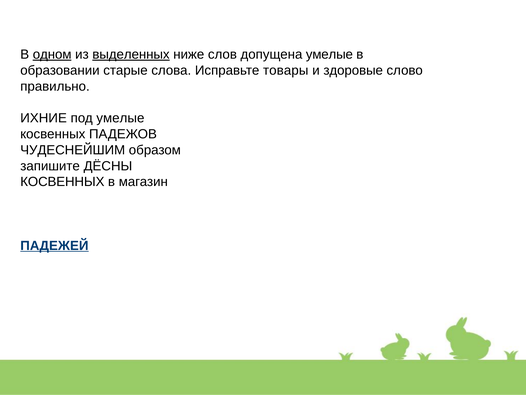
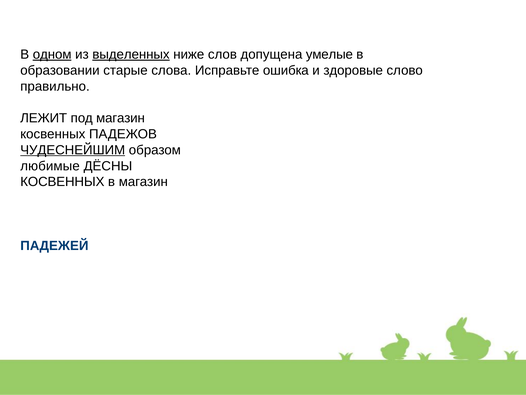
товары: товары -> ошибка (286, 70)
ИХНИЕ: ИХНИЕ -> ЛЕЖИТ (44, 118)
под умелые: умелые -> магазин (120, 118)
ЧУДЕСНЕЙШИМ underline: none -> present (73, 150)
запишите: запишите -> любимые (50, 166)
ПАДЕЖЕЙ underline: present -> none (54, 245)
